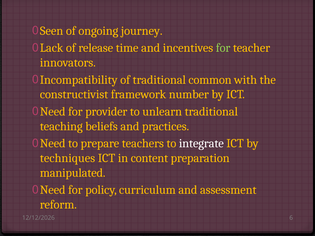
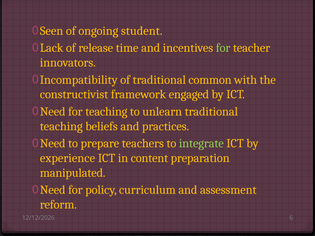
journey: journey -> student (142, 31)
number: number -> engaged (189, 95)
for provider: provider -> teaching (106, 112)
integrate colour: white -> light green (201, 144)
techniques: techniques -> experience (67, 158)
